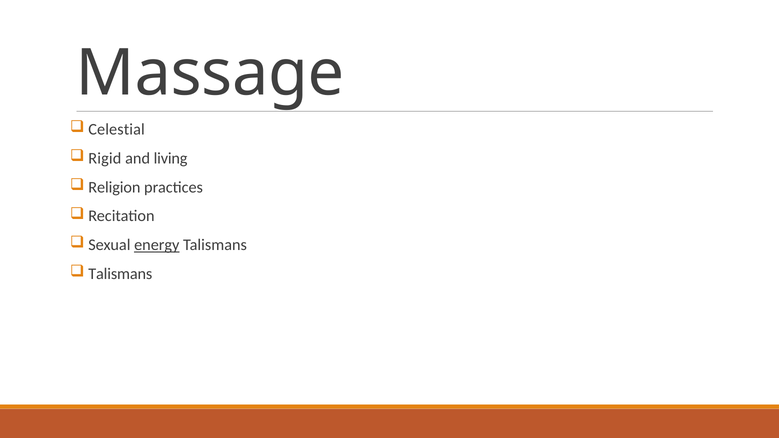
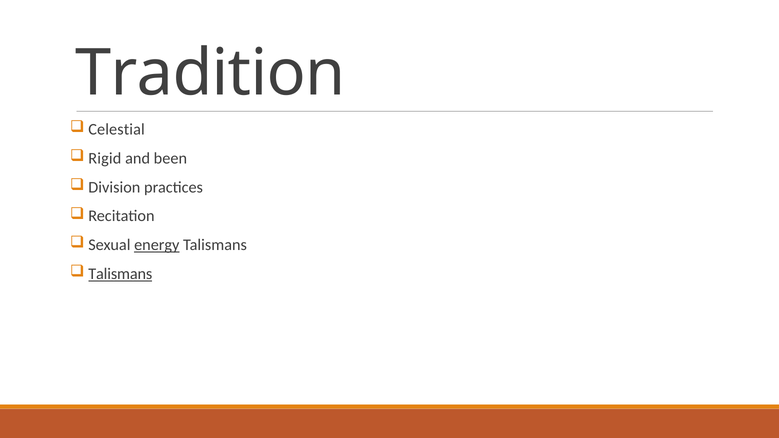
Massage: Massage -> Tradition (210, 73)
living: living -> been (170, 158)
Religion: Religion -> Division (114, 187)
Talismans underline: none -> present (120, 274)
